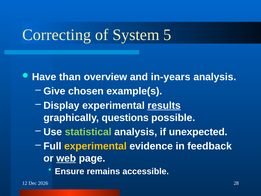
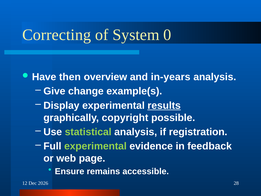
5: 5 -> 0 (167, 35)
than: than -> then (70, 77)
chosen: chosen -> change (86, 91)
questions: questions -> copyright (125, 118)
unexpected: unexpected -> registration (198, 132)
experimental colour: yellow -> light green (95, 146)
web underline: present -> none (66, 158)
